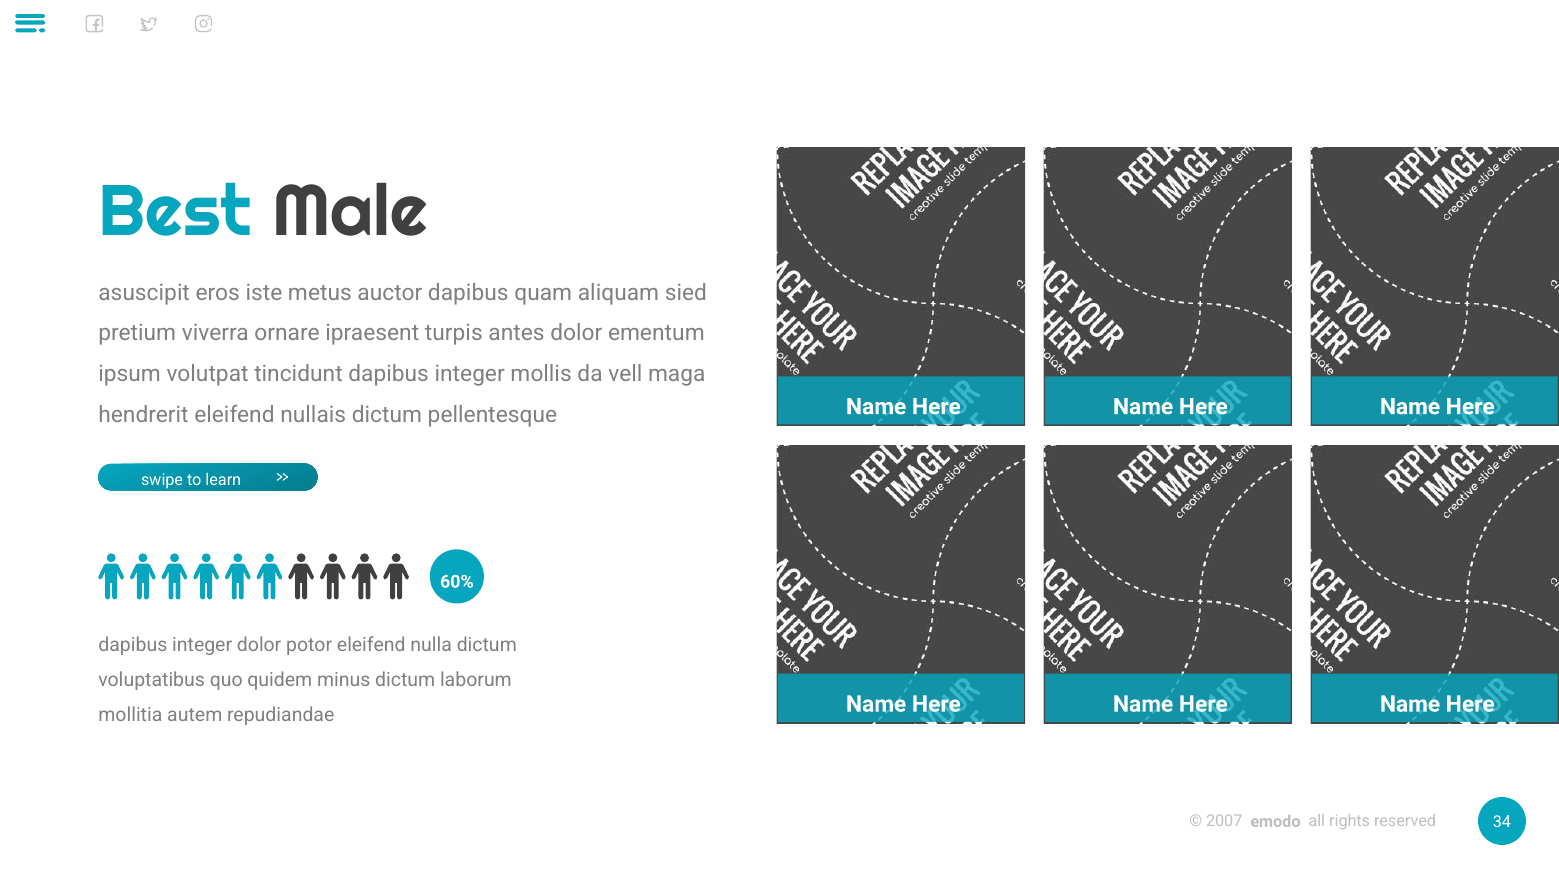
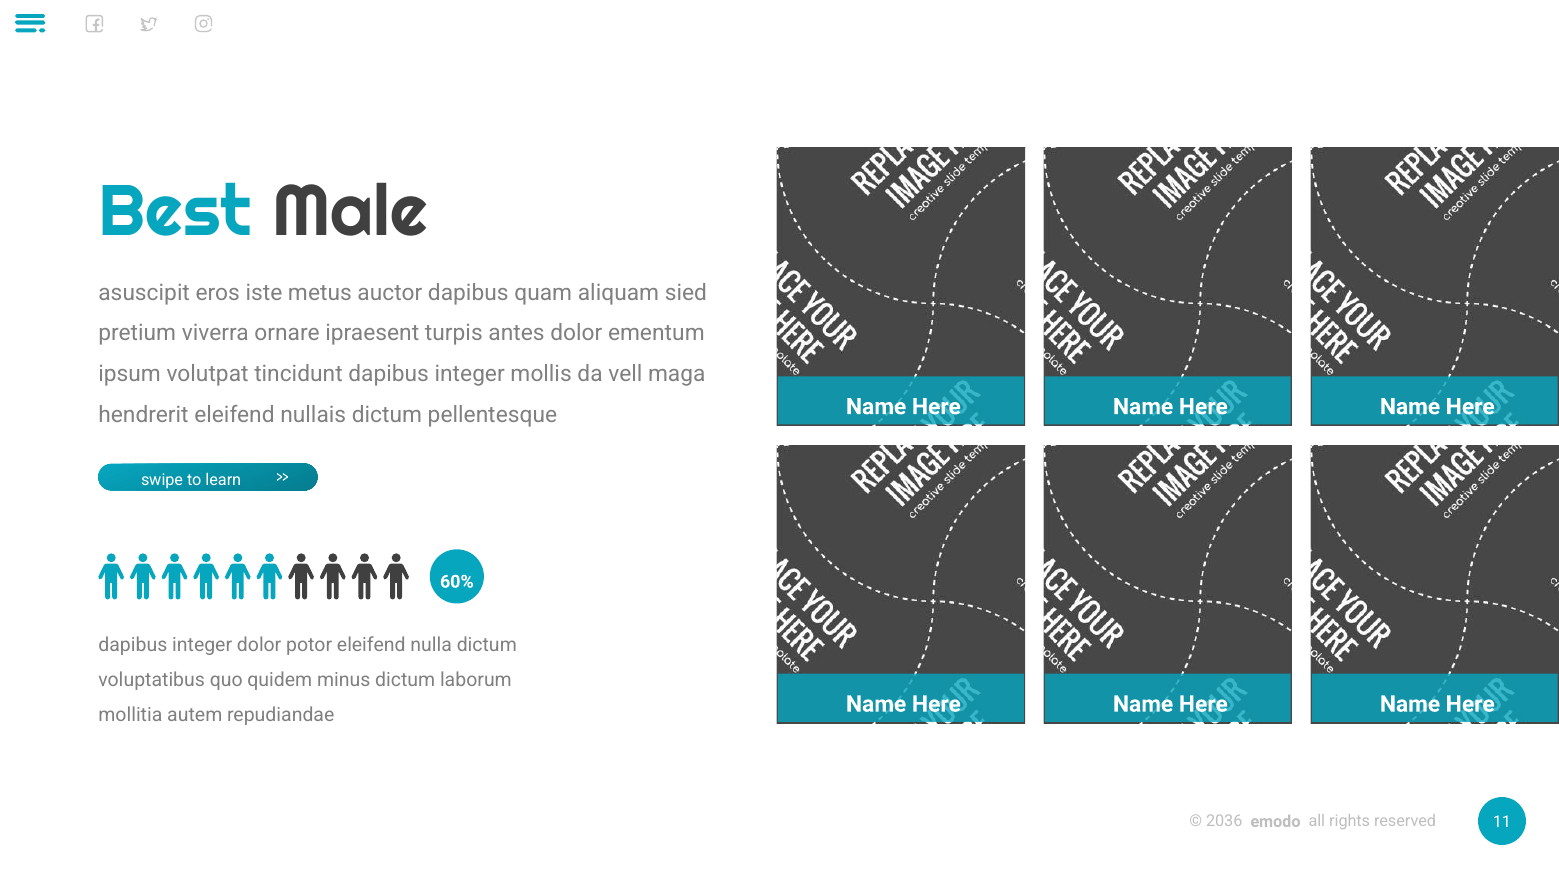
2007: 2007 -> 2036 (1224, 821)
34: 34 -> 11 (1502, 822)
